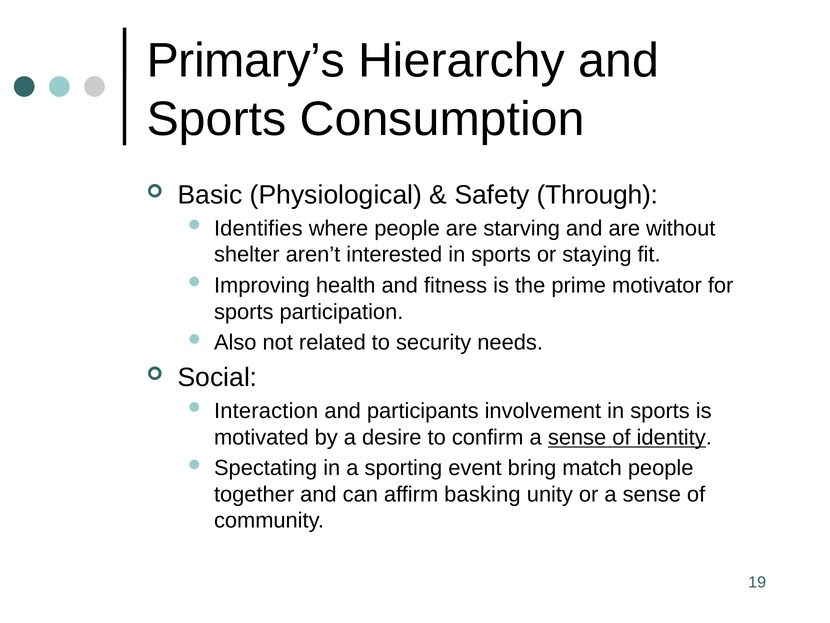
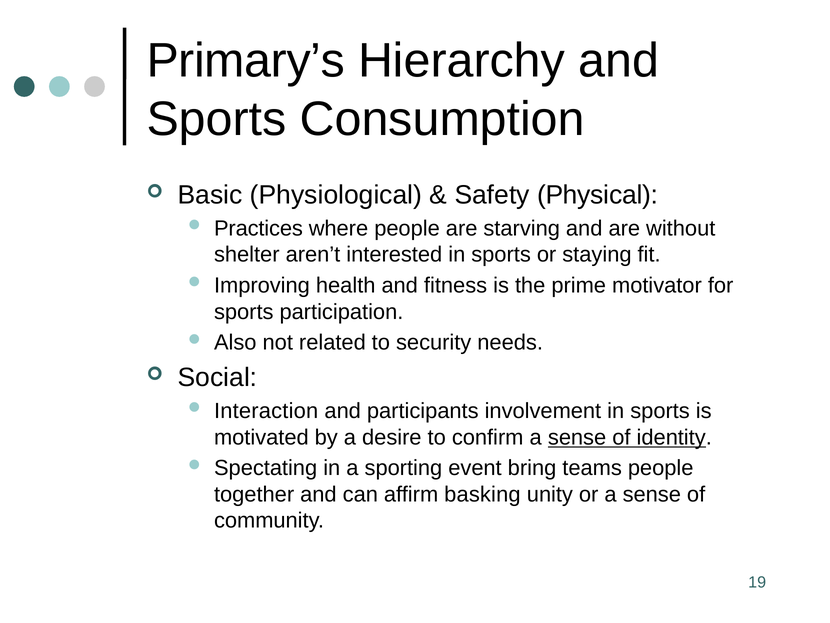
Through: Through -> Physical (598, 195)
Identifies: Identifies -> Practices (258, 228)
match: match -> teams (592, 468)
